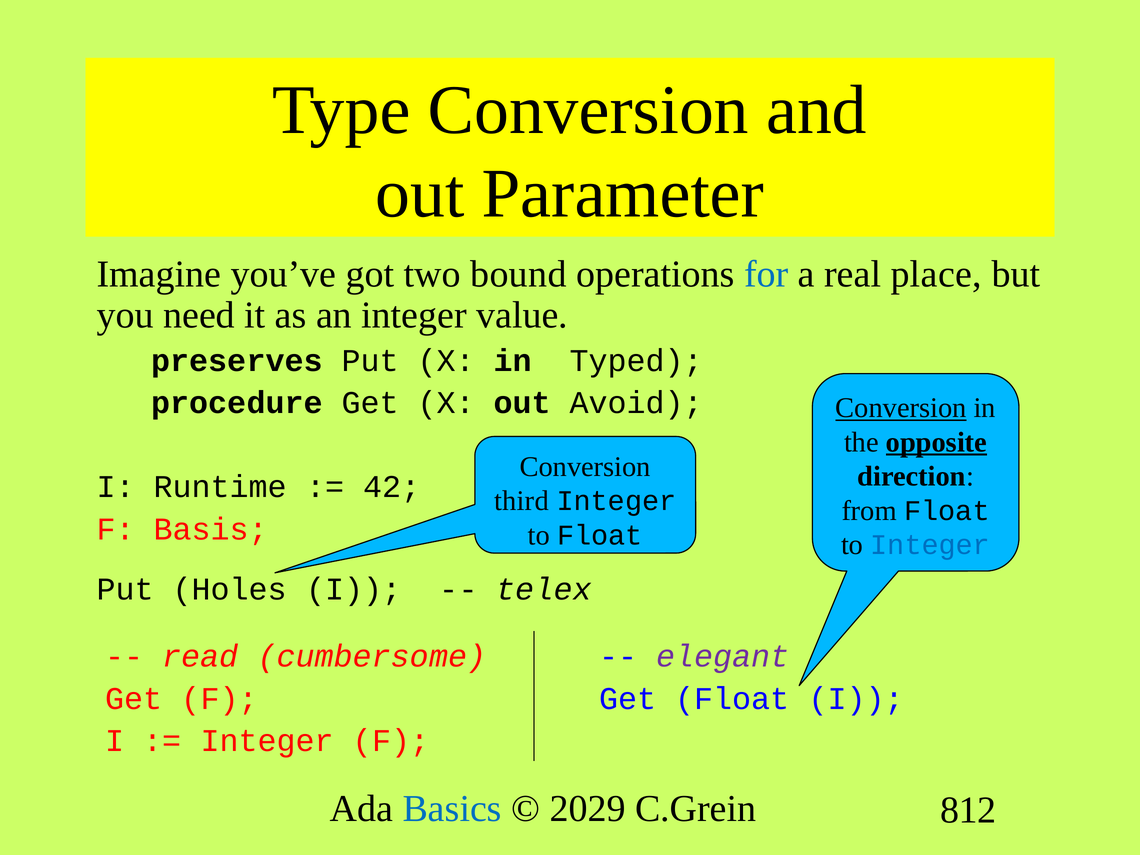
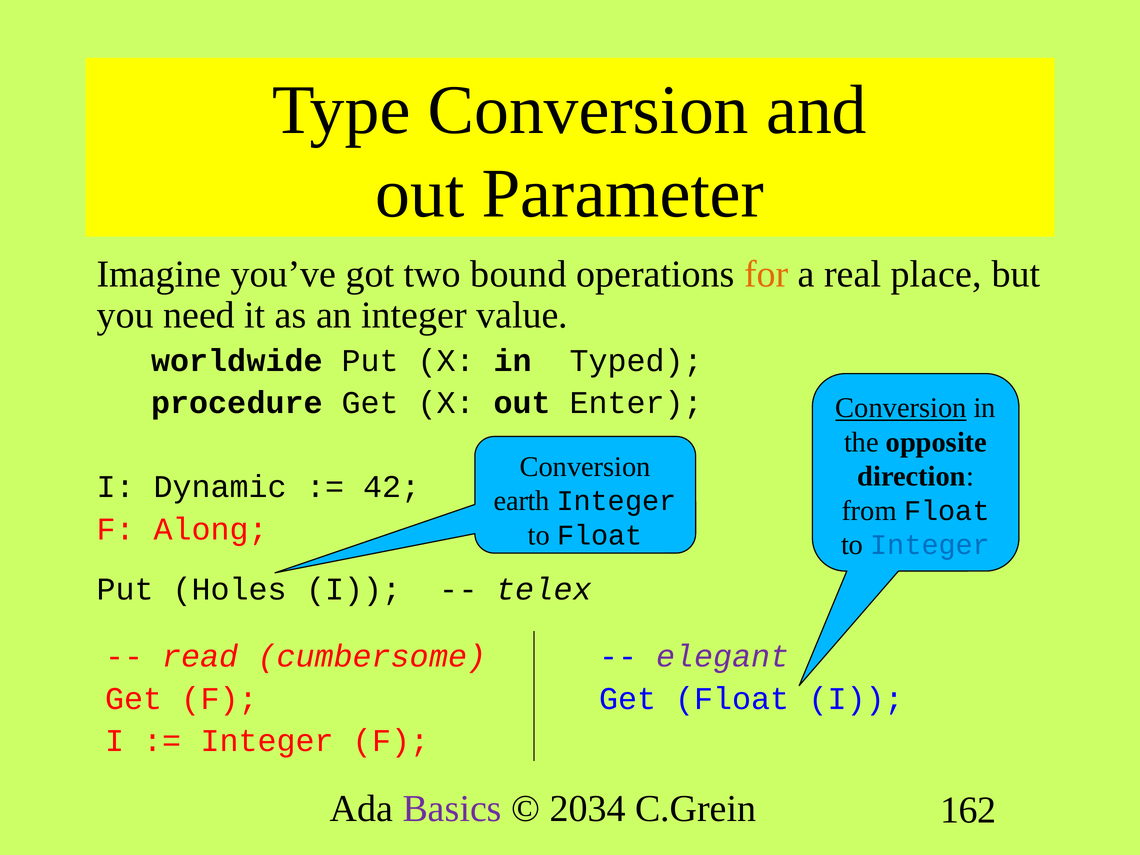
for colour: blue -> orange (766, 274)
preserves: preserves -> worldwide (237, 361)
Avoid: Avoid -> Enter (636, 403)
opposite underline: present -> none (936, 442)
Runtime: Runtime -> Dynamic (220, 487)
third: third -> earth (522, 501)
Basis: Basis -> Along (211, 529)
Basics colour: blue -> purple (452, 809)
2029: 2029 -> 2034 (588, 809)
812: 812 -> 162 (968, 810)
